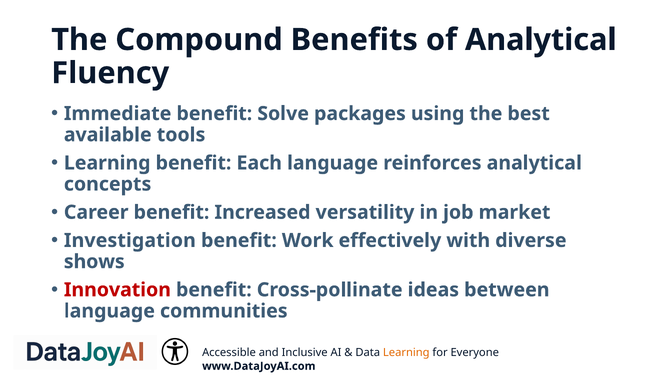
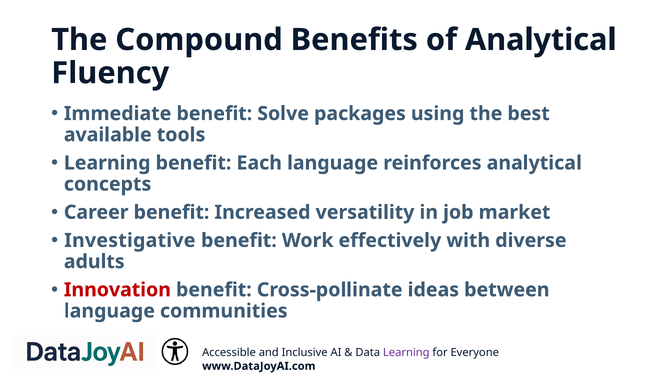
Investigation: Investigation -> Investigative (130, 240)
shows: shows -> adults (94, 262)
Learning colour: orange -> purple (406, 353)
